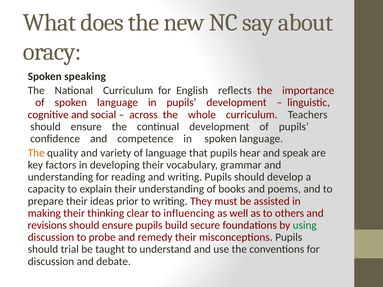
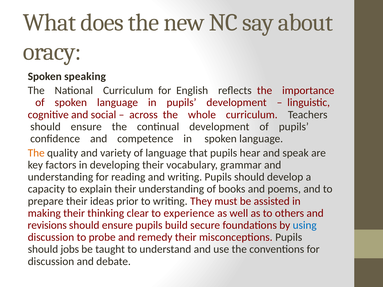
influencing: influencing -> experience (189, 213)
using colour: green -> blue (305, 225)
trial: trial -> jobs (70, 249)
